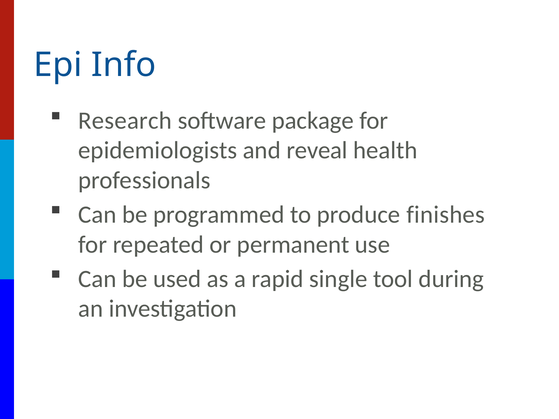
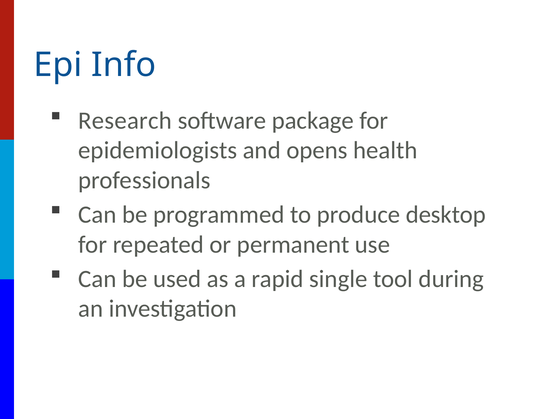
reveal: reveal -> opens (317, 151)
finishes: finishes -> desktop (446, 215)
